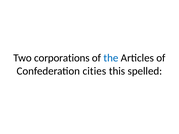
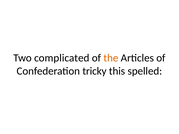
corporations: corporations -> complicated (62, 58)
the colour: blue -> orange (111, 58)
cities: cities -> tricky (94, 71)
